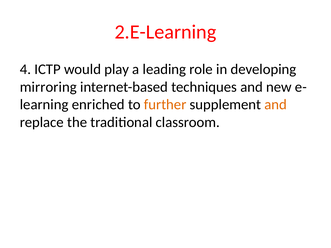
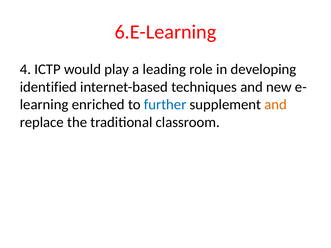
2.E-Learning: 2.E-Learning -> 6.E-Learning (165, 32)
mirroring: mirroring -> identified (48, 87)
further colour: orange -> blue (165, 105)
